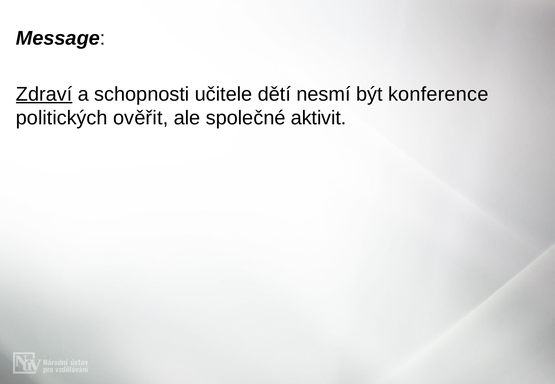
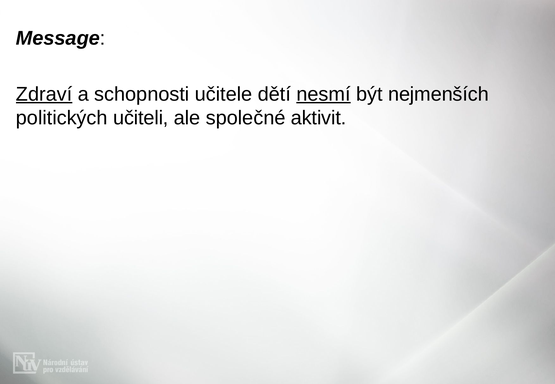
nesmí underline: none -> present (323, 94)
konference: konference -> nejmenších (438, 94)
ověřit: ověřit -> učiteli (141, 118)
